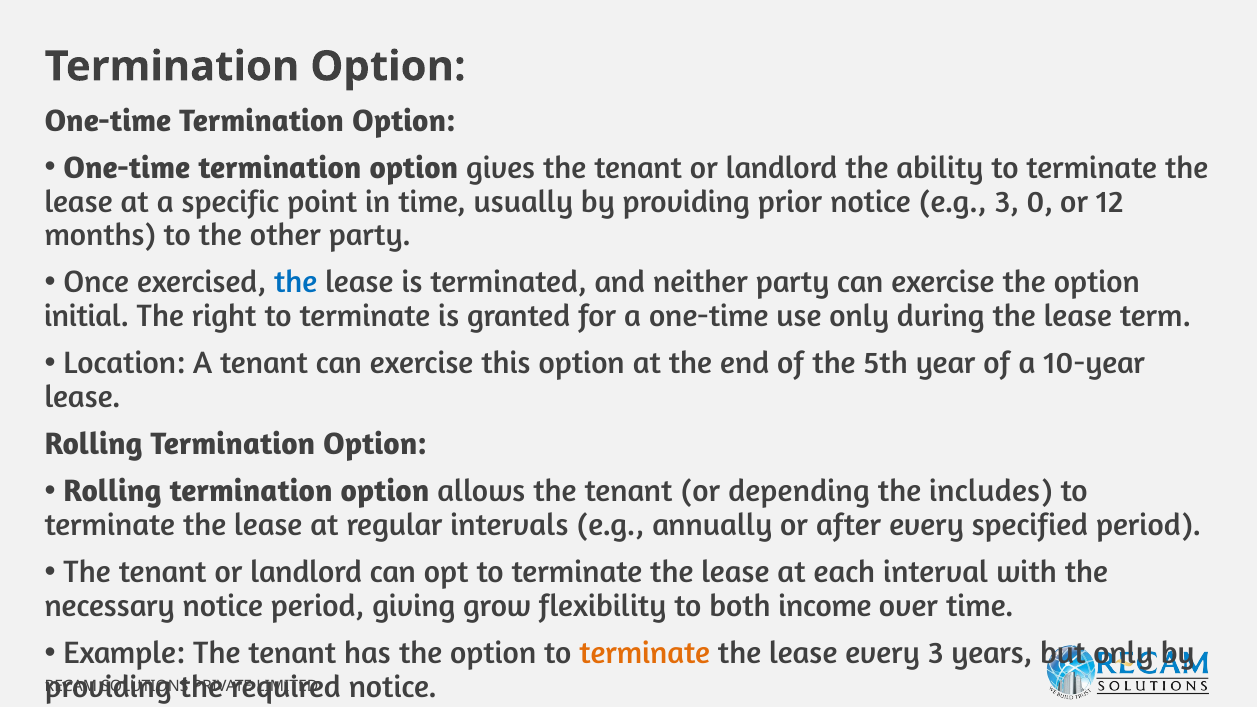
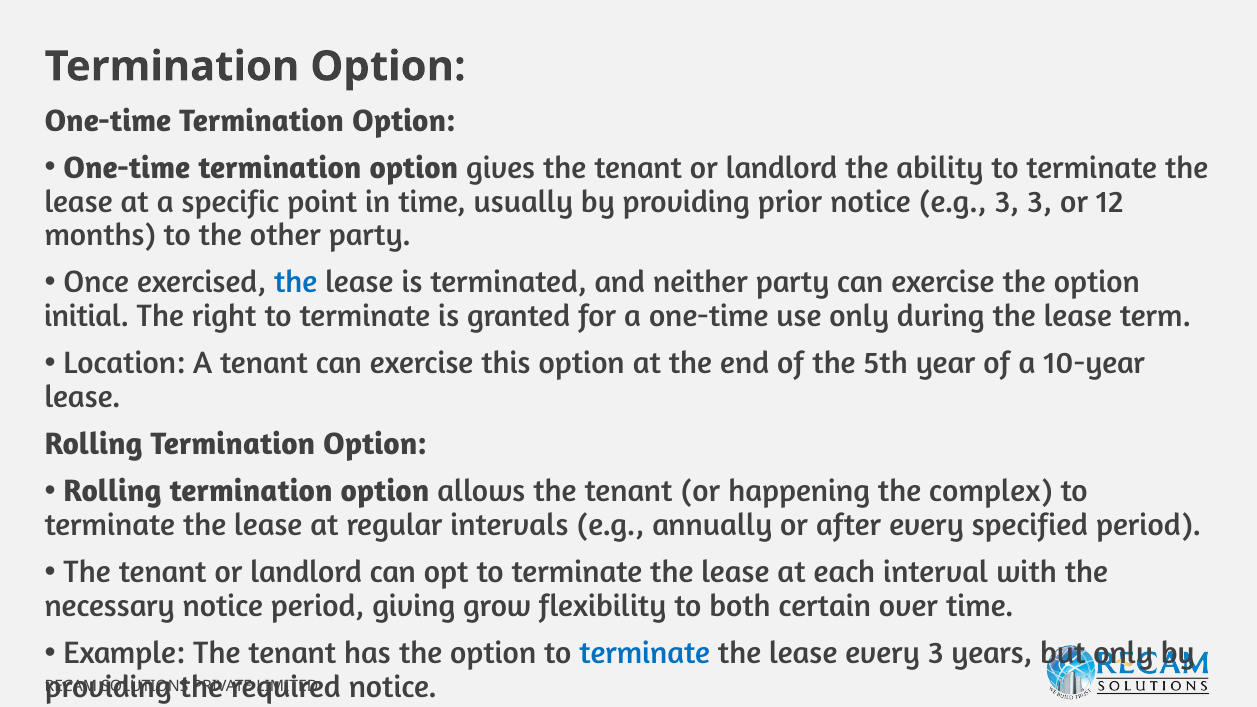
3 0: 0 -> 3 (1039, 202)
depending: depending -> happening (799, 492)
includes: includes -> complex (991, 492)
income: income -> certain (825, 606)
terminate colour: orange -> blue (645, 653)
